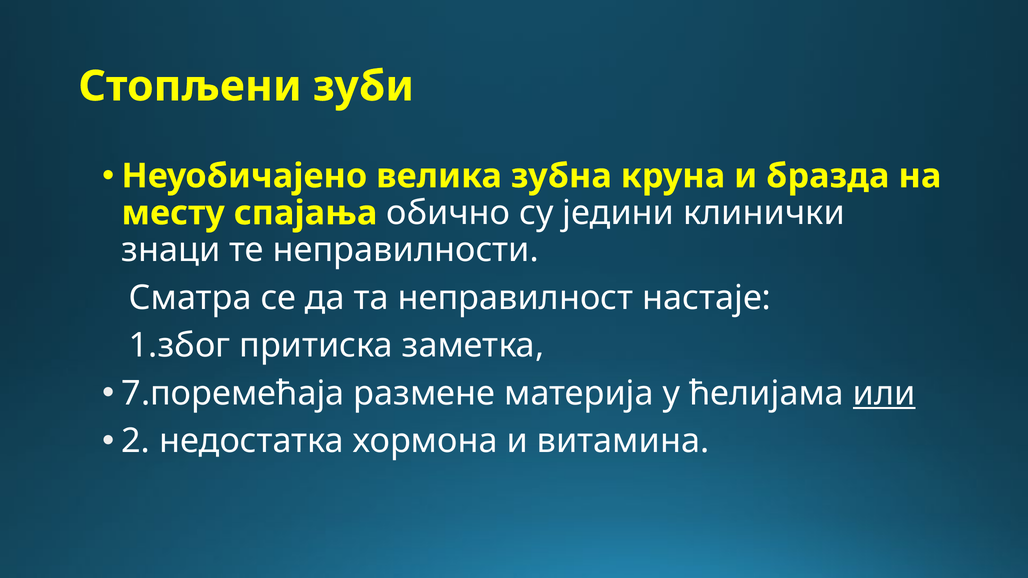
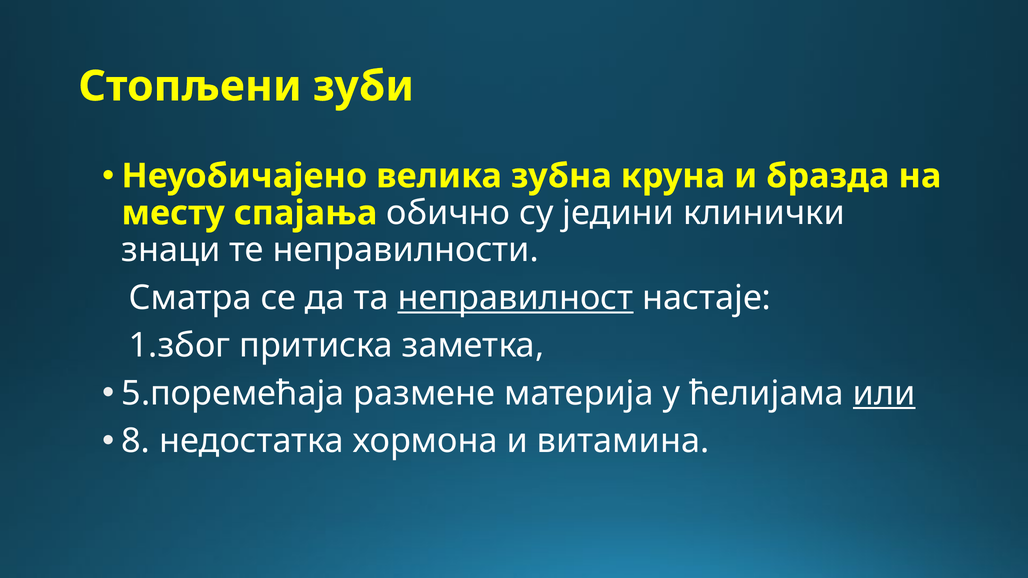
неправилност underline: none -> present (516, 298)
7.поремећаја: 7.поремећаја -> 5.поремећаја (233, 393)
2: 2 -> 8 (136, 441)
